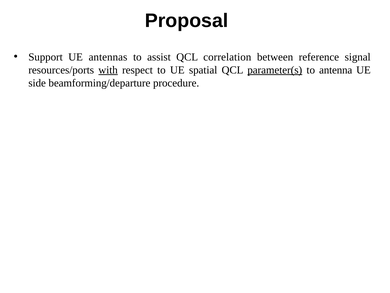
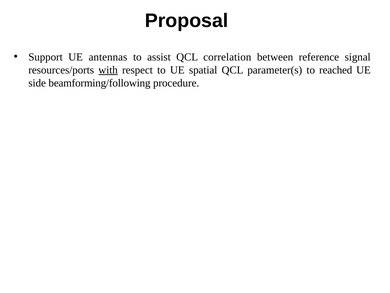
parameter(s underline: present -> none (275, 70)
antenna: antenna -> reached (336, 70)
beamforming/departure: beamforming/departure -> beamforming/following (99, 83)
